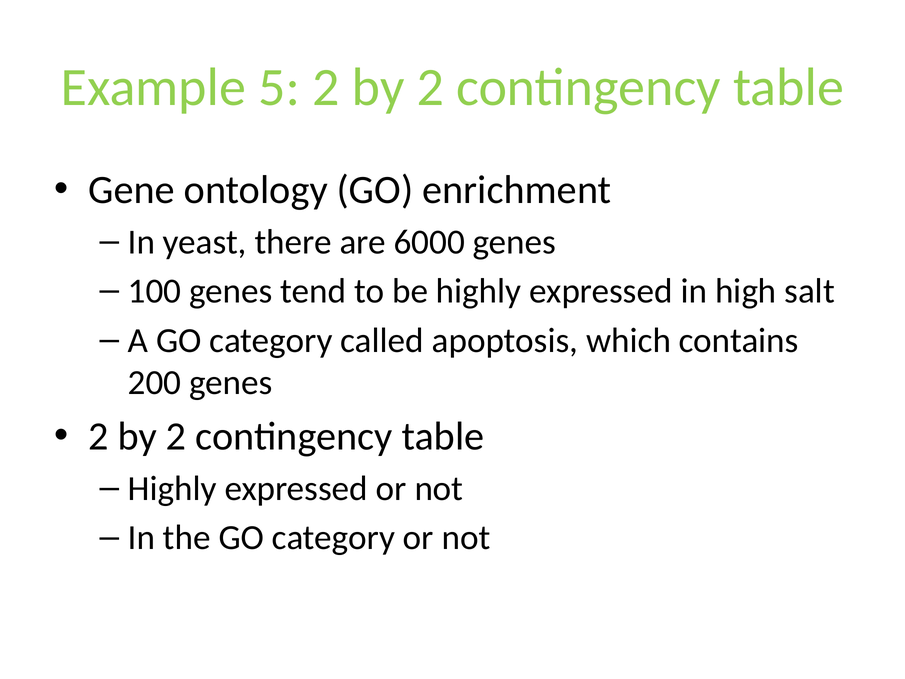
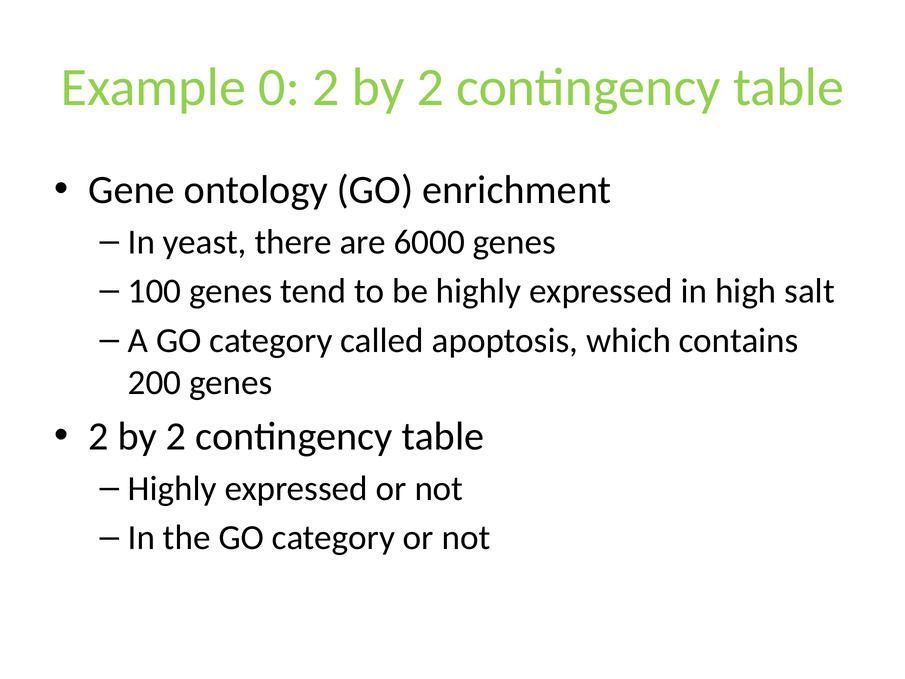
5: 5 -> 0 (279, 88)
